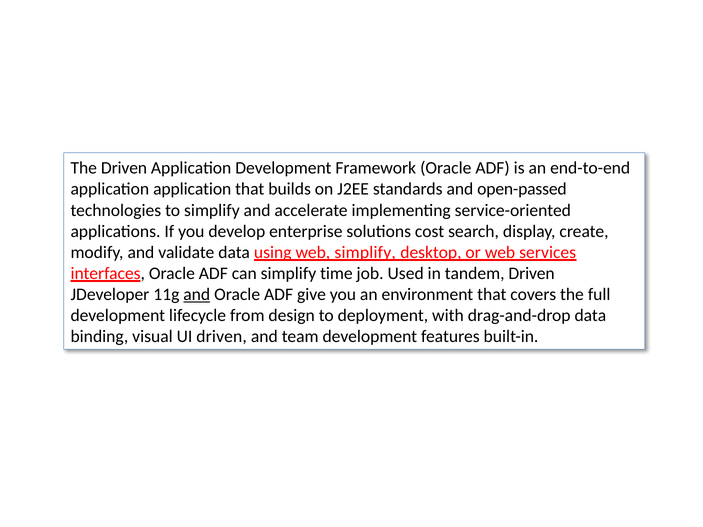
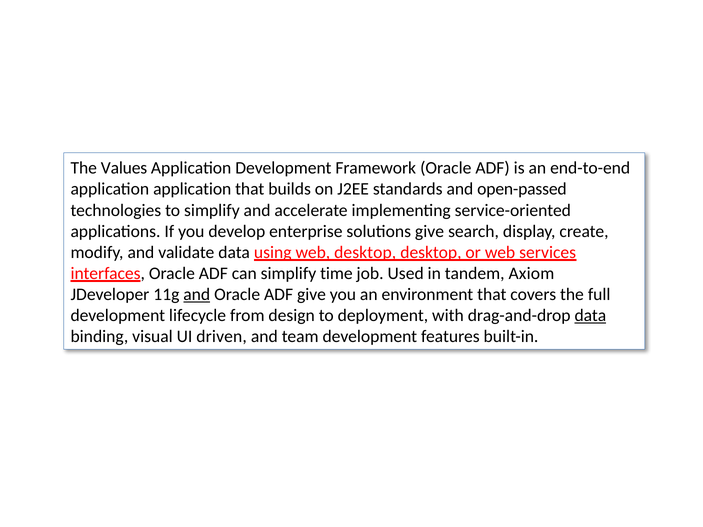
The Driven: Driven -> Values (124, 168)
solutions cost: cost -> give (430, 231)
web simplify: simplify -> desktop (365, 252)
tandem Driven: Driven -> Axiom (531, 274)
data underline: none -> present (590, 316)
